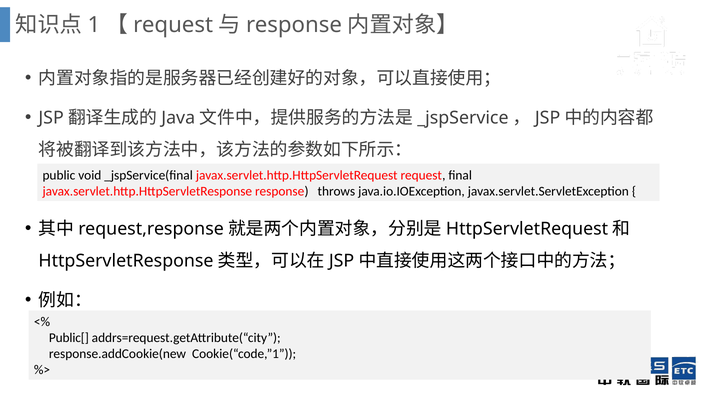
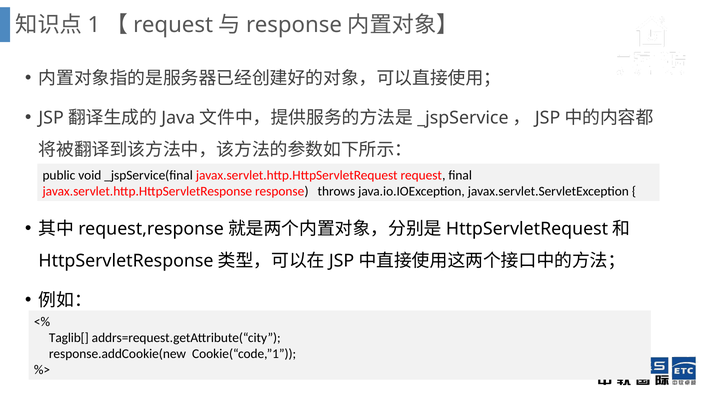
Public[: Public[ -> Taglib[ (69, 338)
